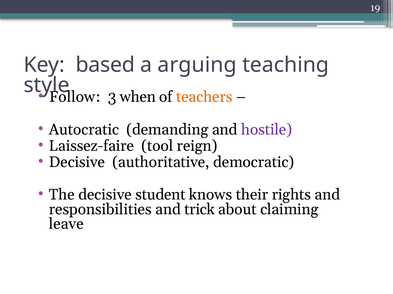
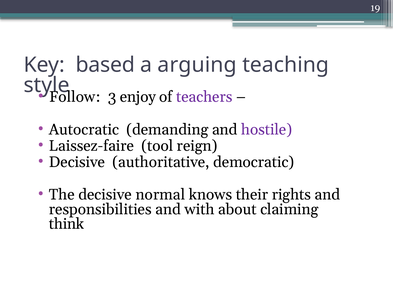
when: when -> enjoy (138, 97)
teachers colour: orange -> purple (204, 97)
student: student -> normal (160, 195)
trick: trick -> with (199, 210)
leave: leave -> think (67, 224)
